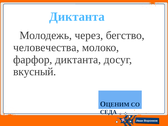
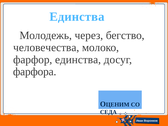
Диктанта: Диктанта -> Единства (77, 17)
фарфор диктанта: диктанта -> единства (78, 60)
вкусный: вкусный -> фарфора (35, 72)
